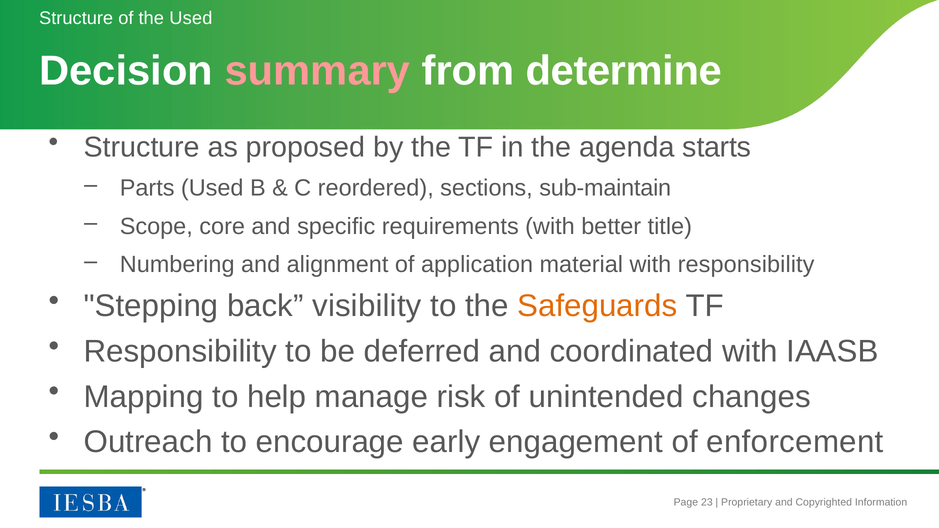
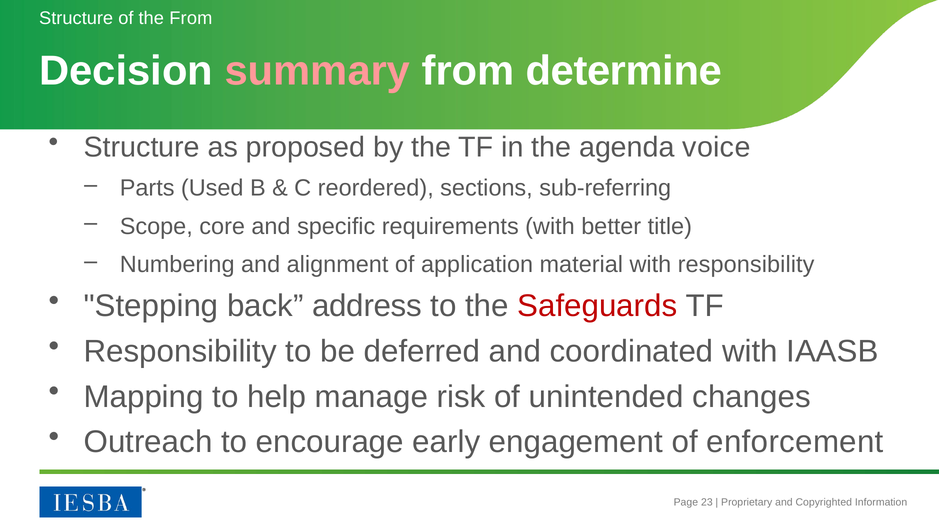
the Used: Used -> From (191, 18)
starts: starts -> voice (717, 147)
sub-maintain: sub-maintain -> sub-referring (605, 188)
visibility: visibility -> address (367, 306)
Safeguards colour: orange -> red (597, 306)
